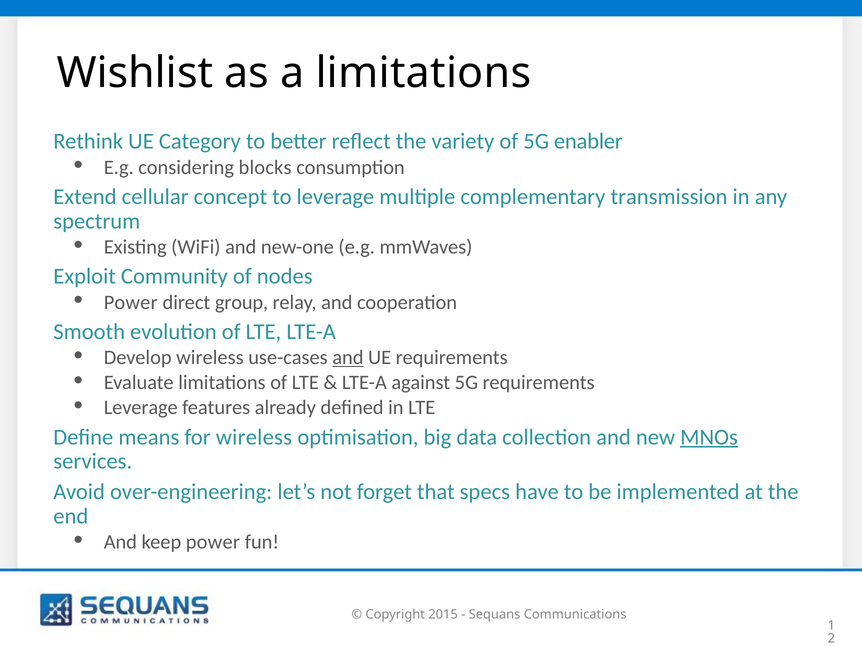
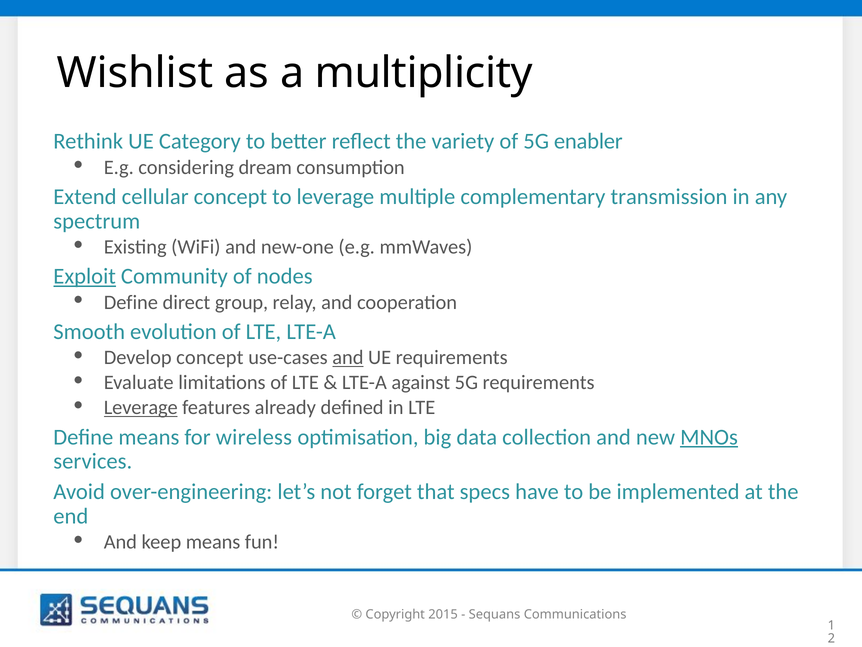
a limitations: limitations -> multiplicity (424, 73)
blocks: blocks -> dream (265, 167)
Exploit underline: none -> present (85, 276)
Power: Power -> Define (131, 302)
Develop wireless: wireless -> concept (210, 357)
Leverage underline: none -> present (141, 407)
keep power: power -> means (213, 542)
